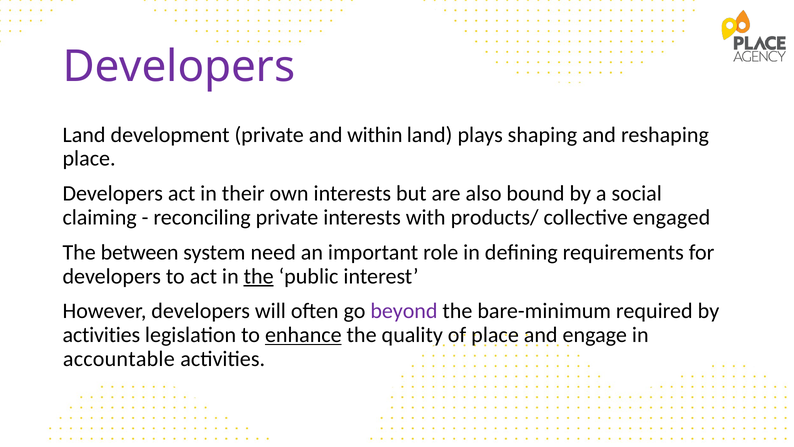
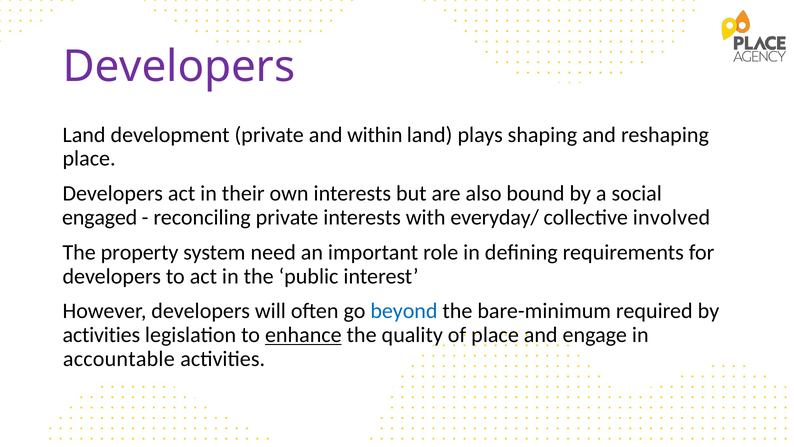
claiming: claiming -> engaged (100, 217)
products/: products/ -> everyday/ (495, 217)
engaged: engaged -> involved (671, 217)
between: between -> property (140, 252)
the underline: present -> none (259, 276)
beyond colour: purple -> blue (404, 311)
